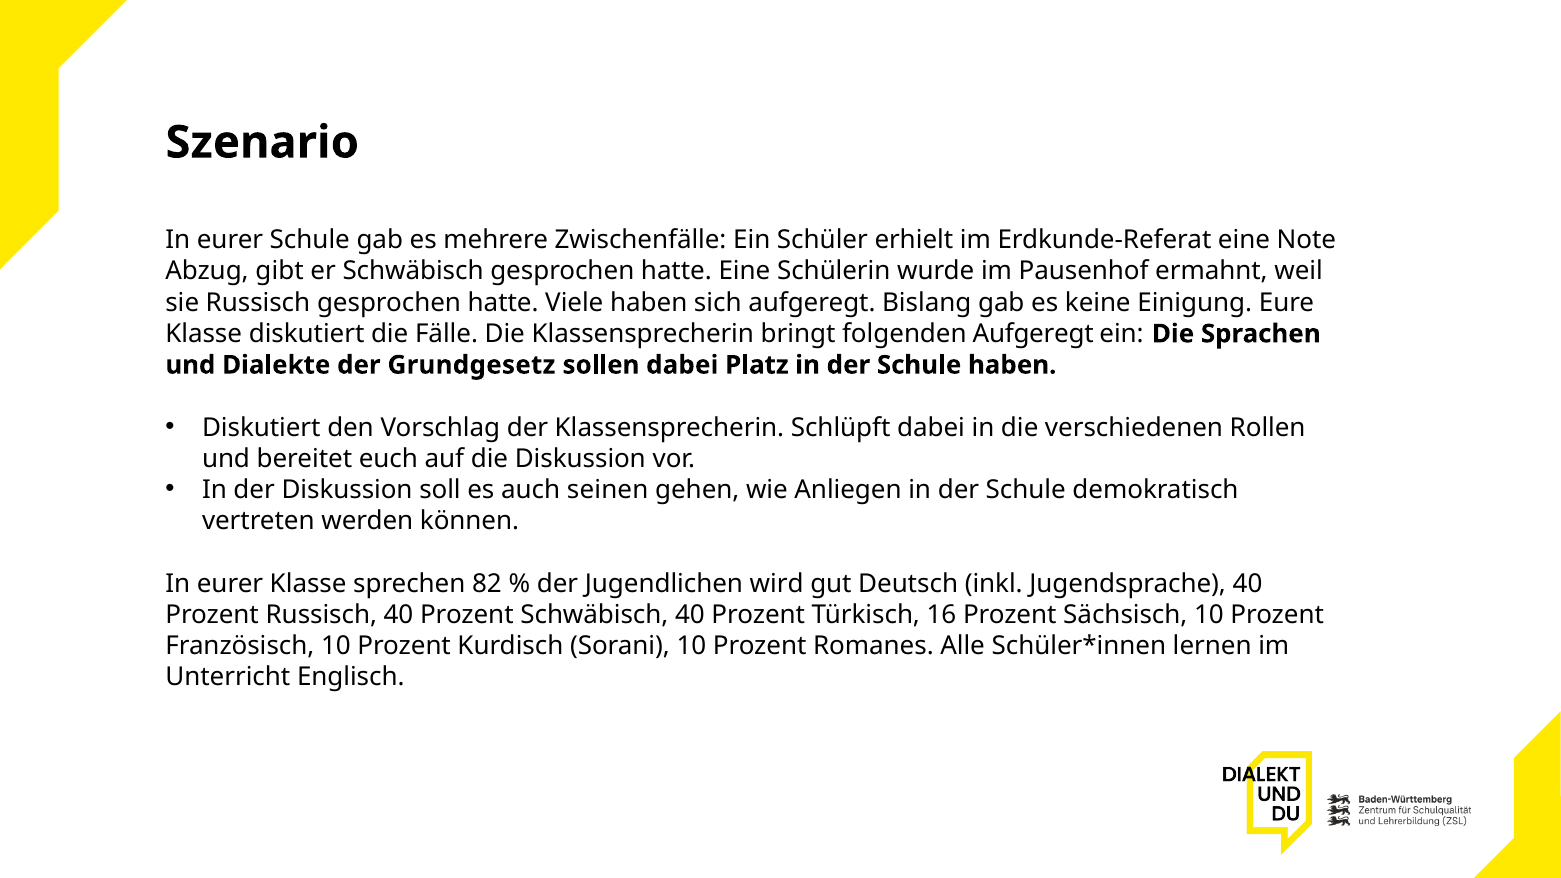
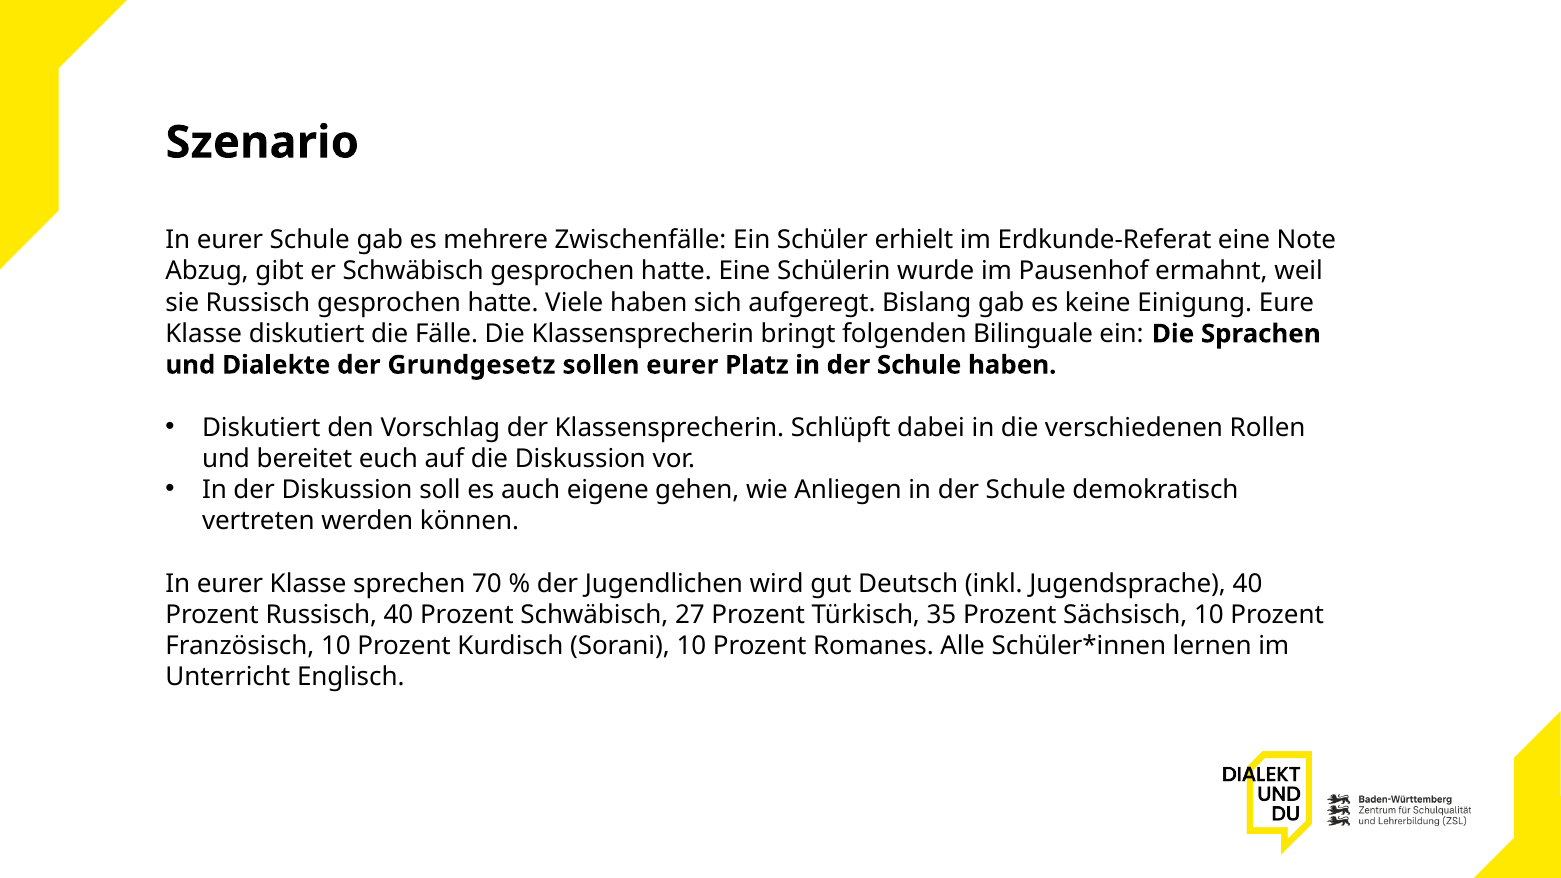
folgenden Aufgeregt: Aufgeregt -> Bilinguale (1033, 334)
sollen dabei: dabei -> eurer (682, 365)
seinen: seinen -> eigene (608, 490)
82: 82 -> 70 (487, 583)
Schwäbisch 40: 40 -> 27 (690, 615)
16: 16 -> 35 (941, 615)
